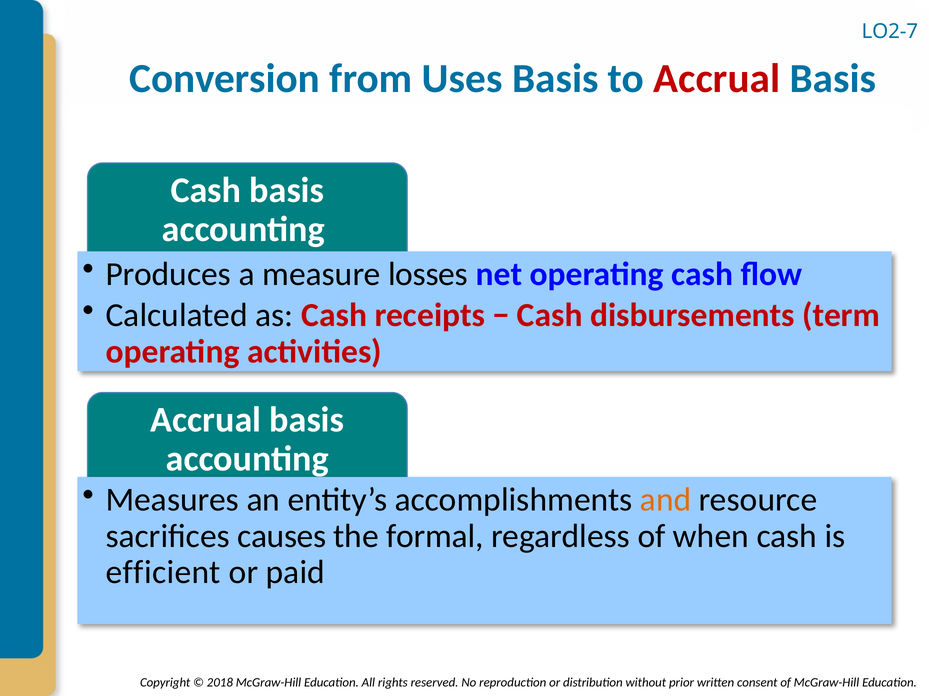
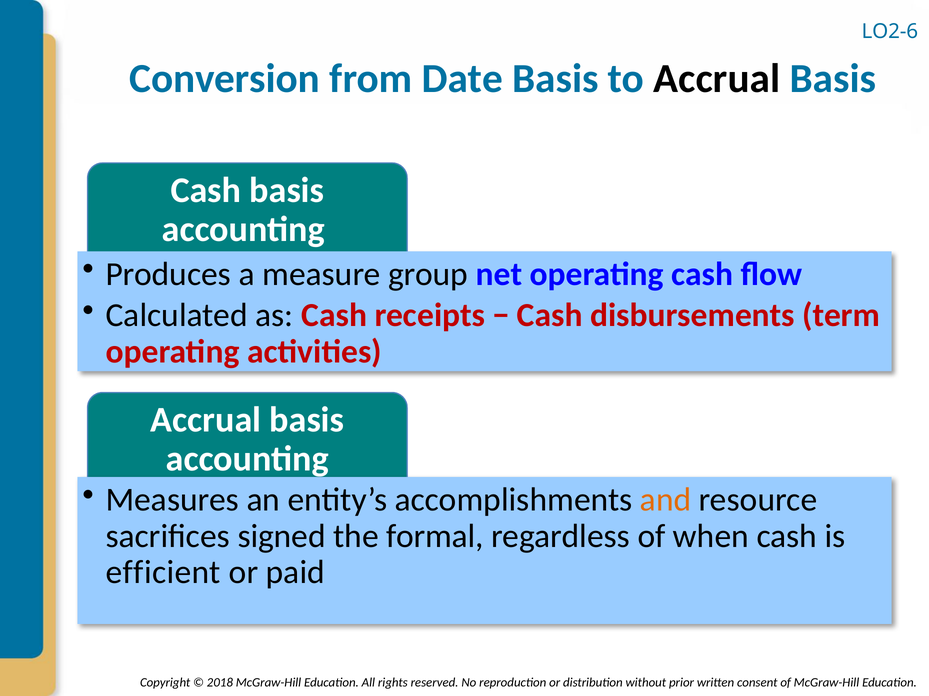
LO2-7: LO2-7 -> LO2-6 (890, 31)
Uses: Uses -> Date (462, 79)
Accrual colour: red -> black (717, 79)
losses: losses -> group (428, 274)
causes: causes -> signed (282, 537)
